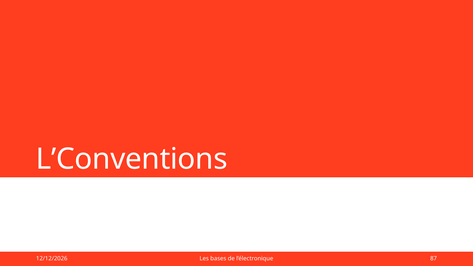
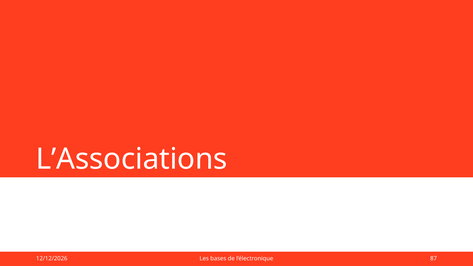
L’Conventions: L’Conventions -> L’Associations (132, 159)
